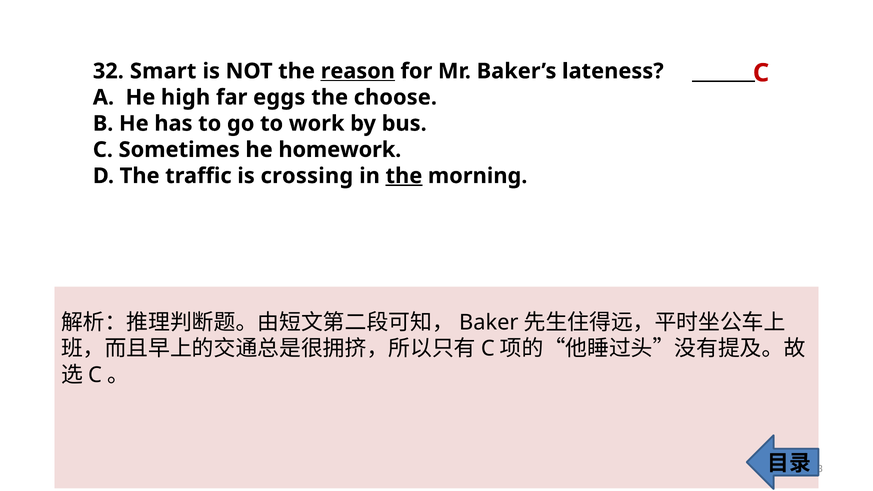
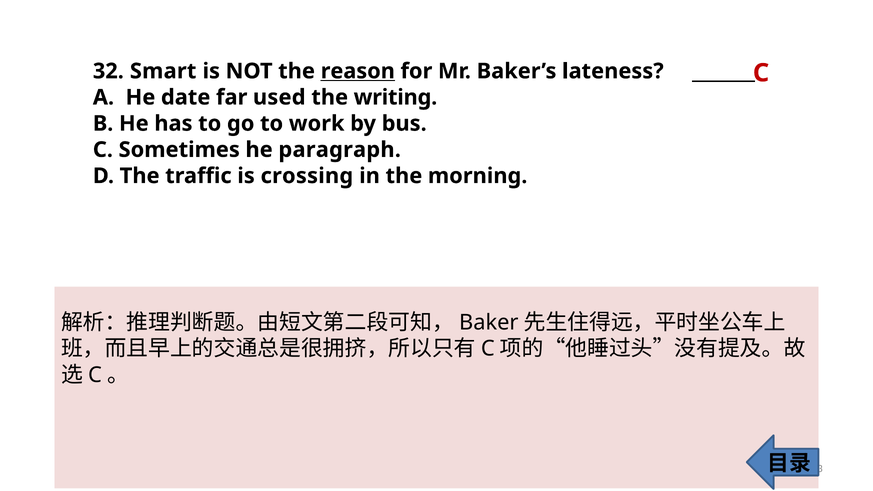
high: high -> date (186, 97)
eggs: eggs -> used (279, 97)
choose: choose -> writing (395, 97)
homework: homework -> paragraph (340, 150)
the underline: present -> none (404, 176)
